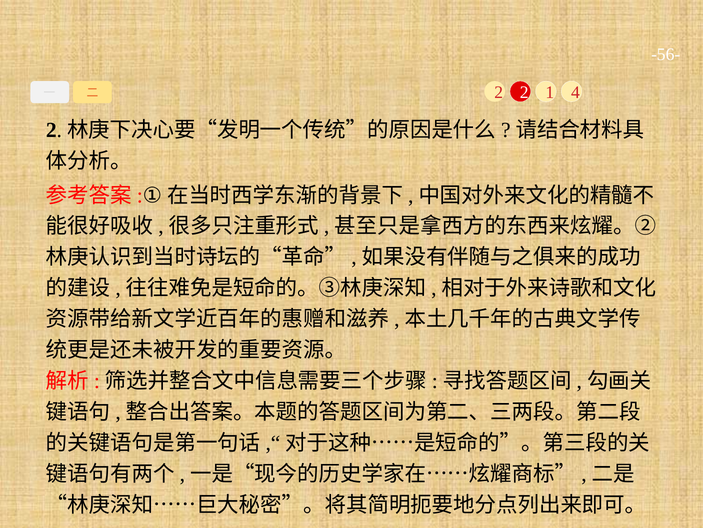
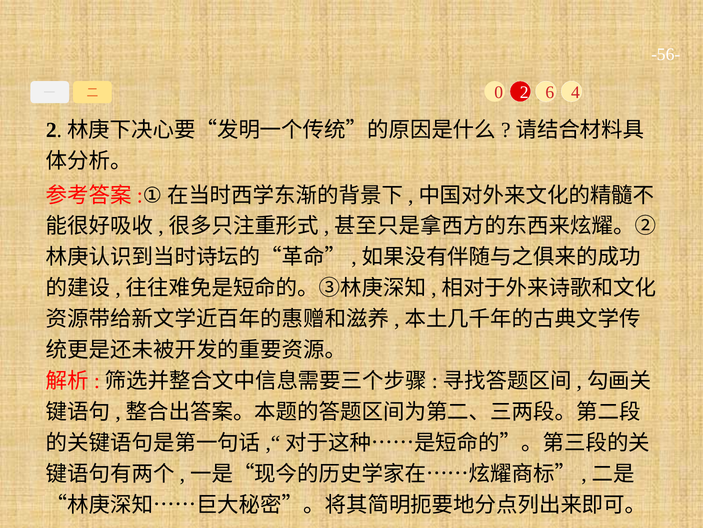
2: 2 -> 0 (499, 92)
1: 1 -> 6 (550, 92)
